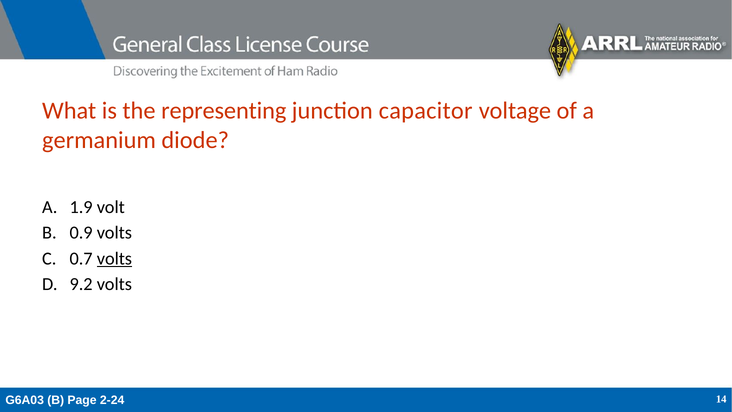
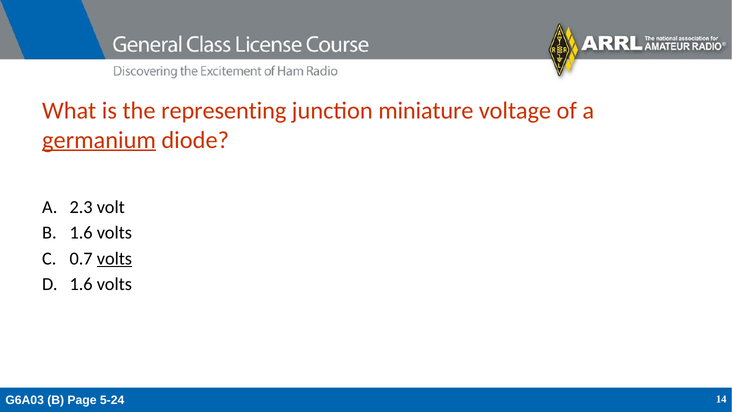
capacitor: capacitor -> miniature (426, 111)
germanium underline: none -> present (99, 140)
1.9: 1.9 -> 2.3 (81, 207)
B 0.9: 0.9 -> 1.6 (81, 233)
9.2: 9.2 -> 1.6 (81, 284)
2-24: 2-24 -> 5-24 (112, 400)
